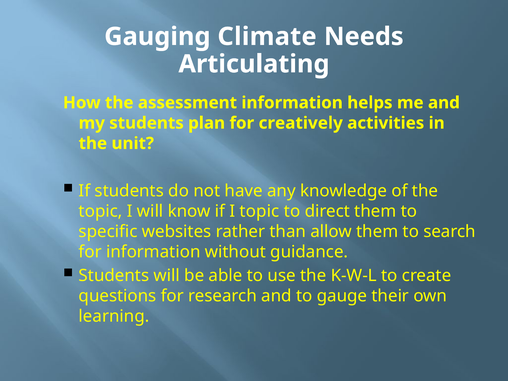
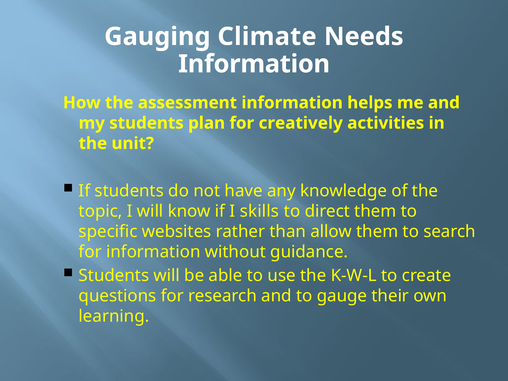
Articulating: Articulating -> Information (254, 64)
I topic: topic -> skills (259, 211)
